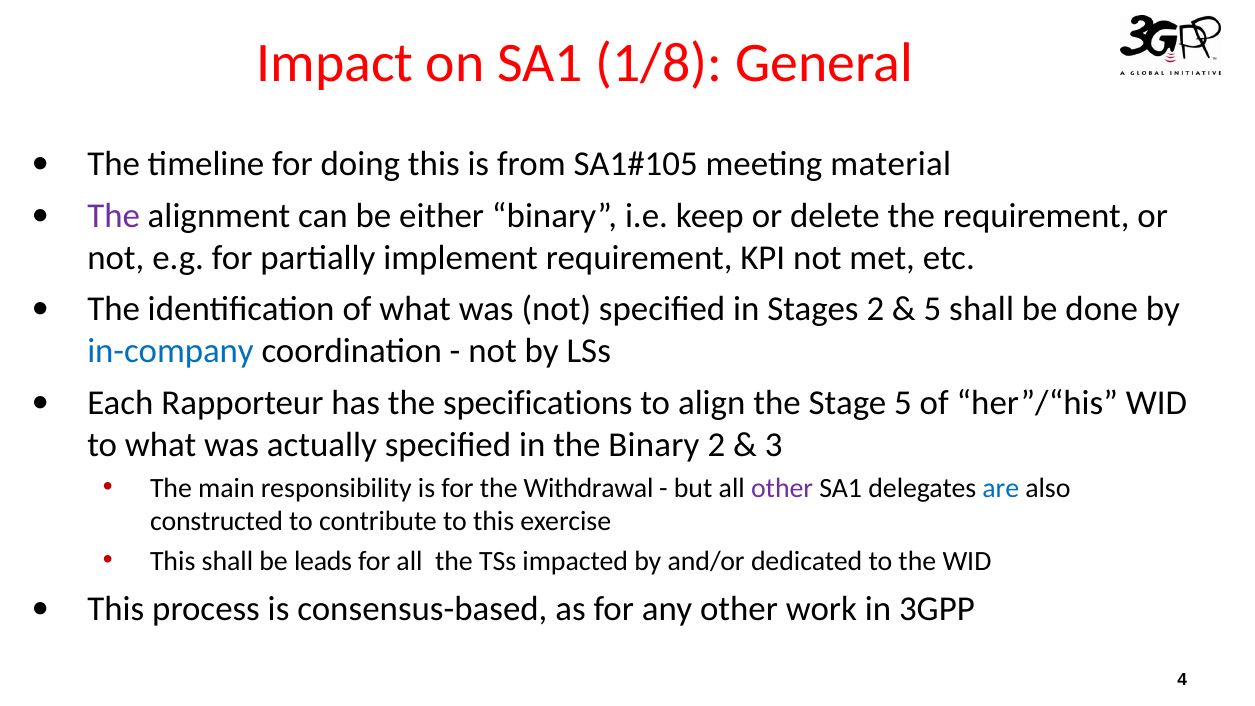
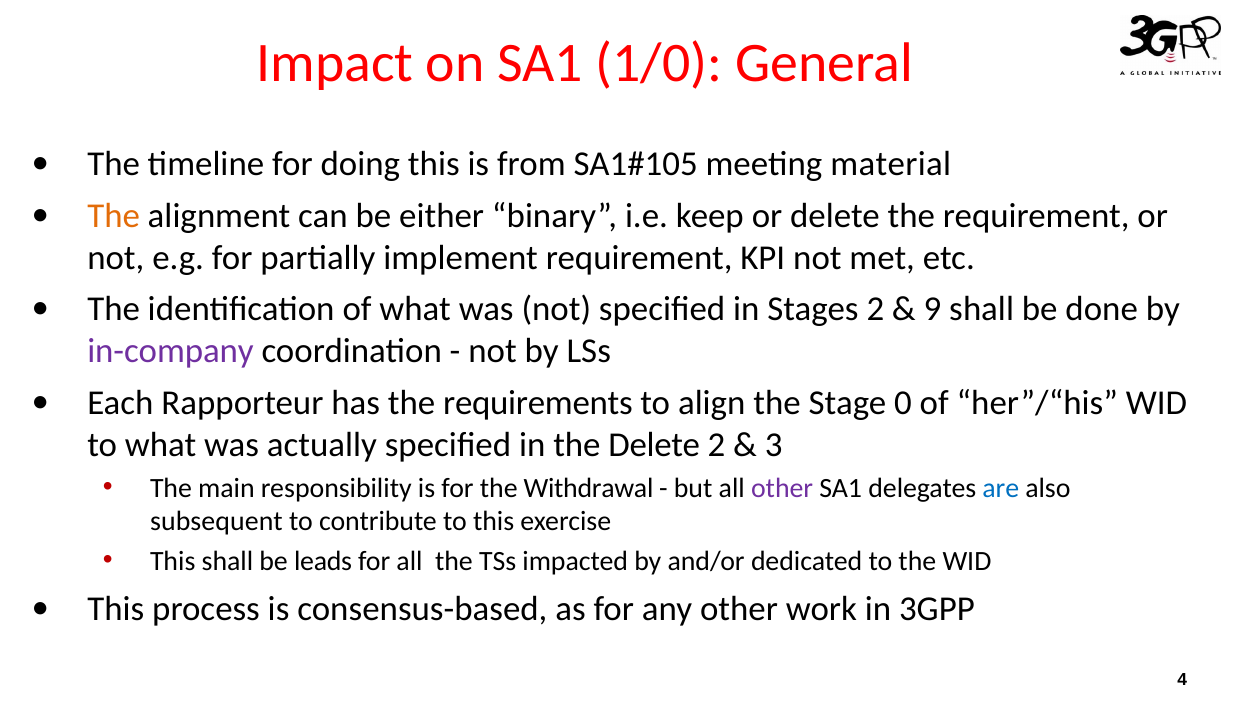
1/8: 1/8 -> 1/0 (659, 63)
The colour: purple -> orange (114, 216)
5: 5 -> 9 (933, 309)
in-company colour: blue -> purple (171, 351)
specifications: specifications -> requirements (538, 403)
Stage 5: 5 -> 0 (903, 403)
the Binary: Binary -> Delete (654, 445)
constructed: constructed -> subsequent (216, 522)
